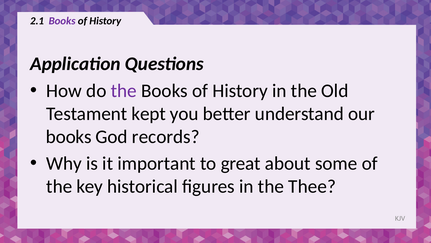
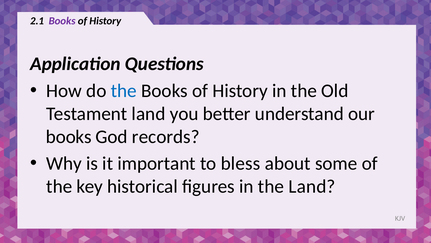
the colour: purple -> blue (124, 91)
Testament kept: kept -> land (149, 114)
great: great -> bless (241, 164)
the Thee: Thee -> Land (312, 187)
